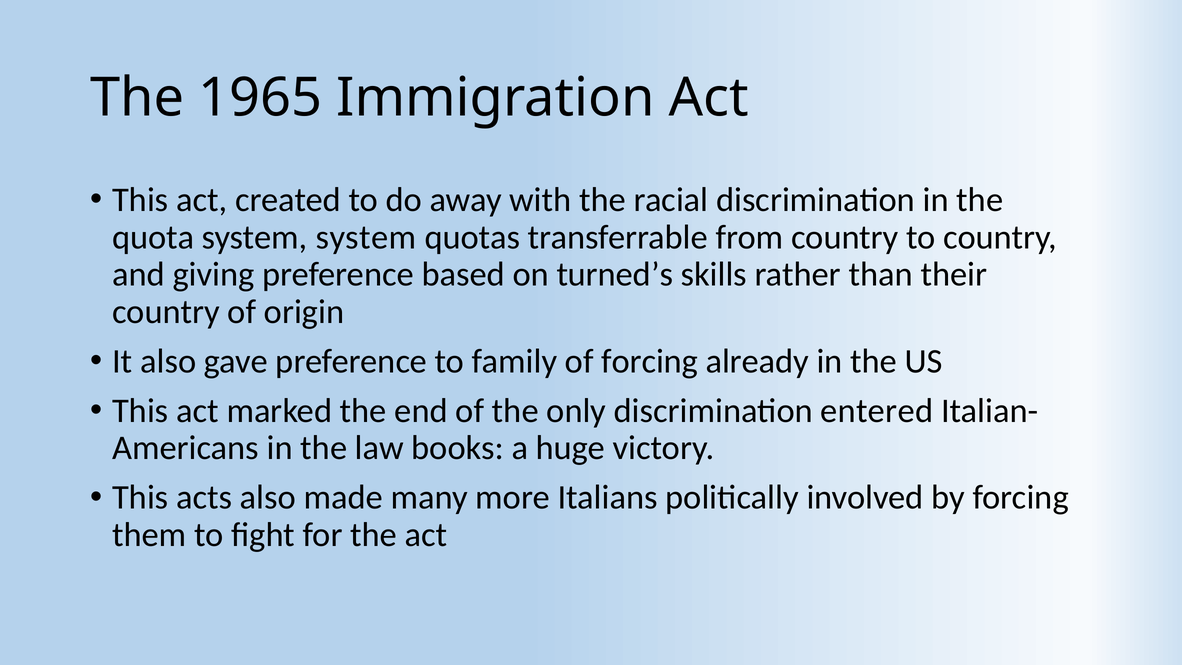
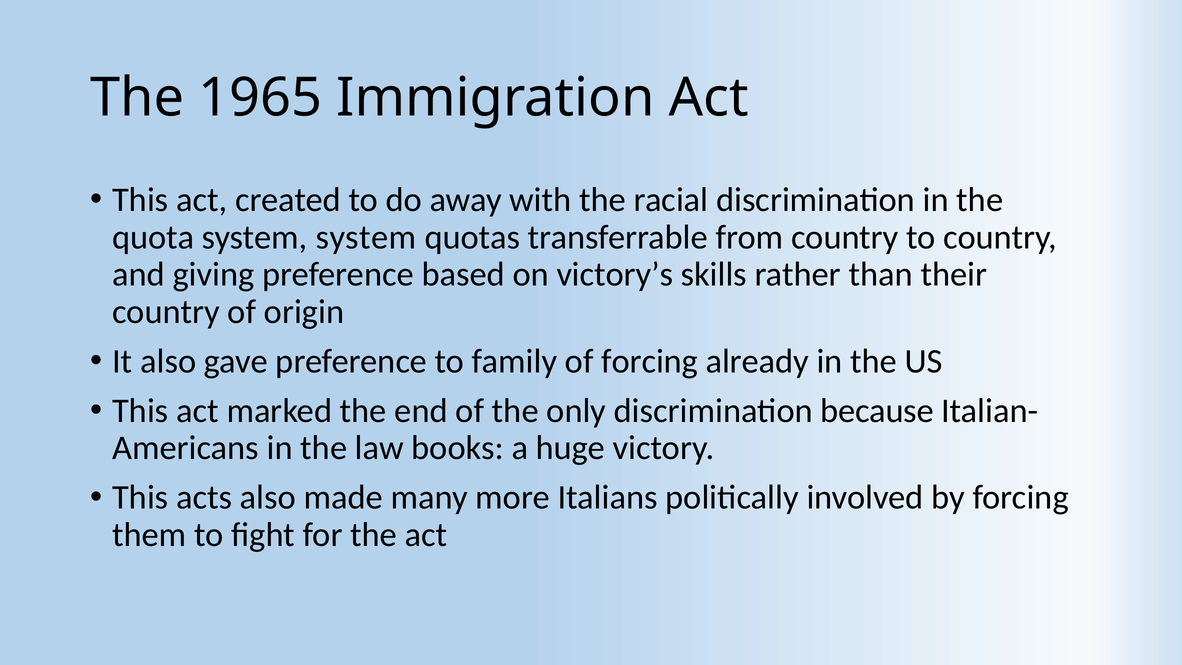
turned’s: turned’s -> victory’s (615, 274)
entered: entered -> because (877, 411)
